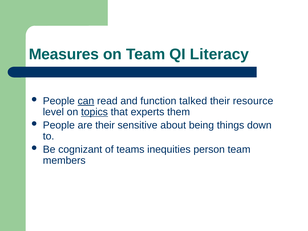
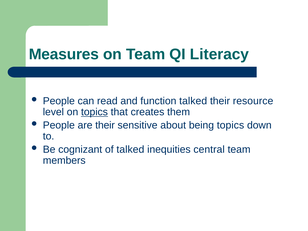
can underline: present -> none (86, 101)
experts: experts -> creates (148, 112)
being things: things -> topics (231, 125)
of teams: teams -> talked (130, 149)
person: person -> central (209, 149)
